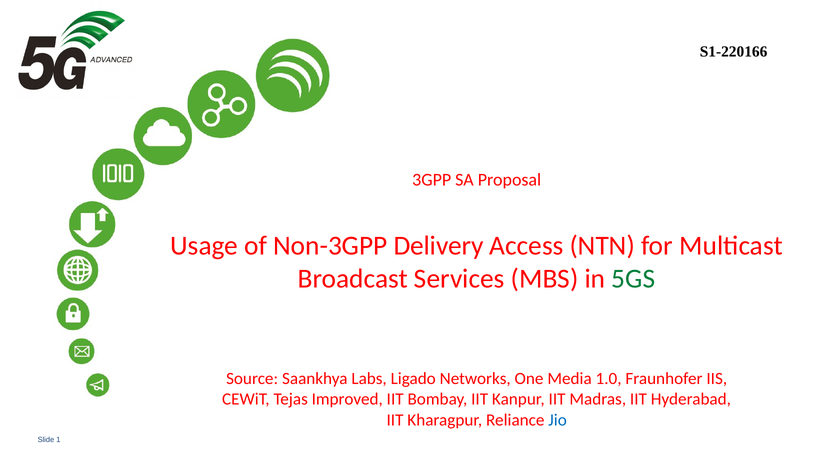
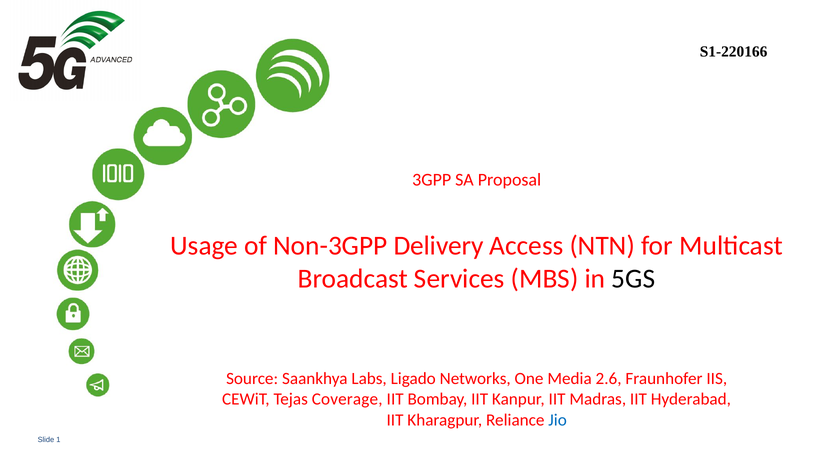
5GS colour: green -> black (633, 279)
1.0: 1.0 -> 2.6 (609, 379)
Improved: Improved -> Coverage (347, 400)
